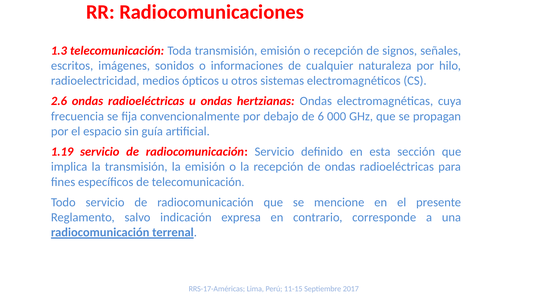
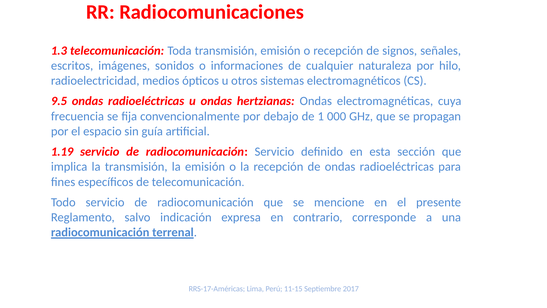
2.6: 2.6 -> 9.5 (59, 101)
6: 6 -> 1 (321, 116)
